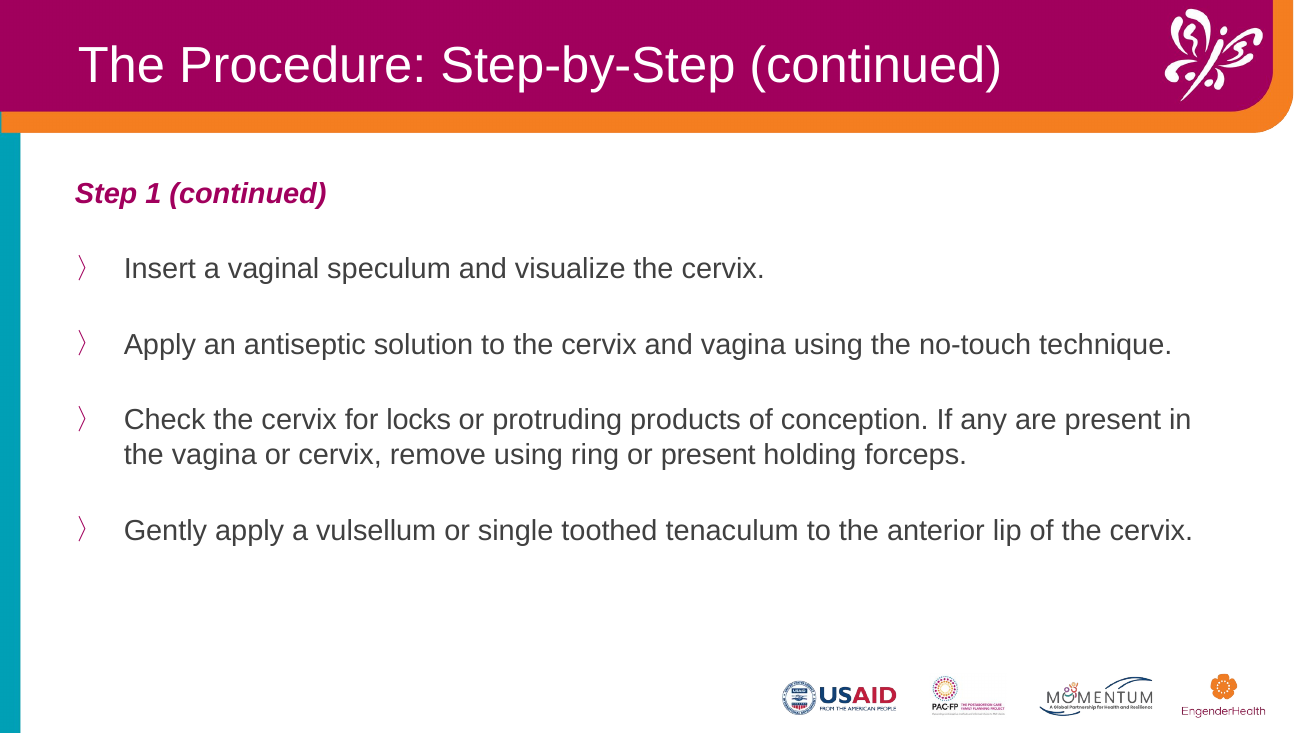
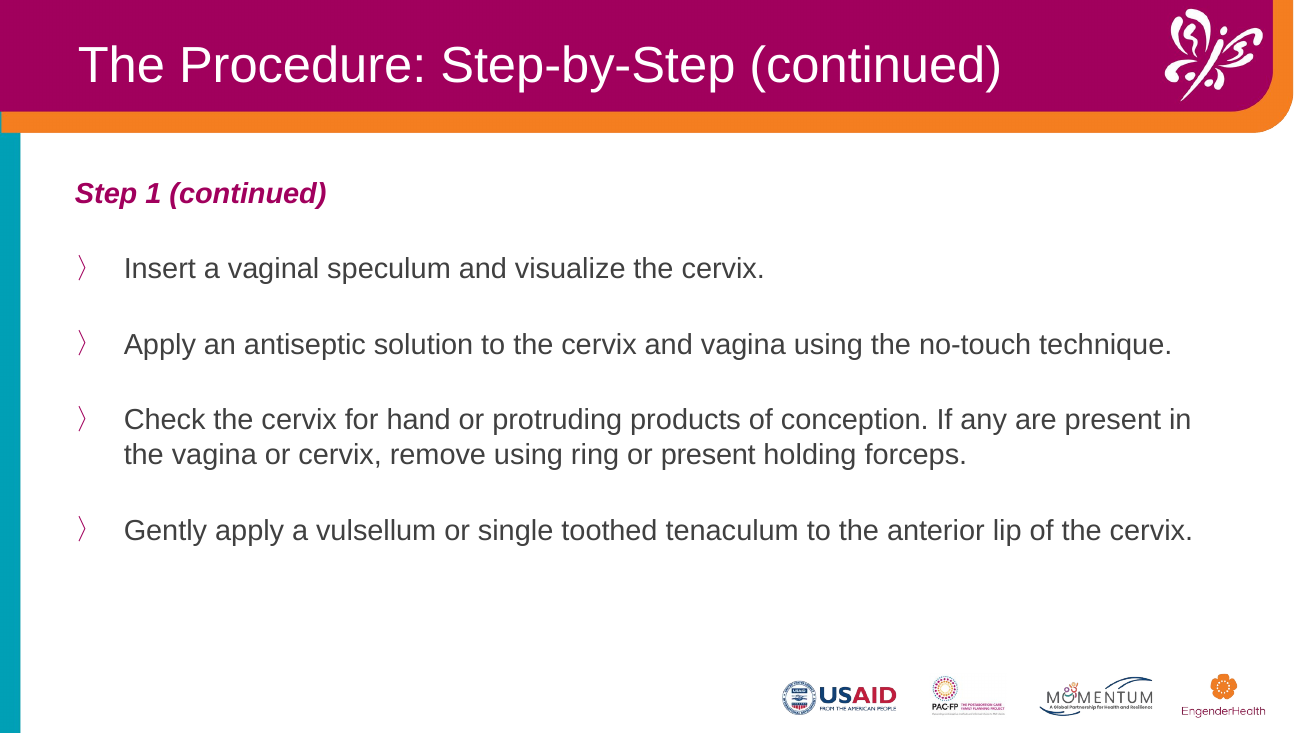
locks: locks -> hand (419, 420)
